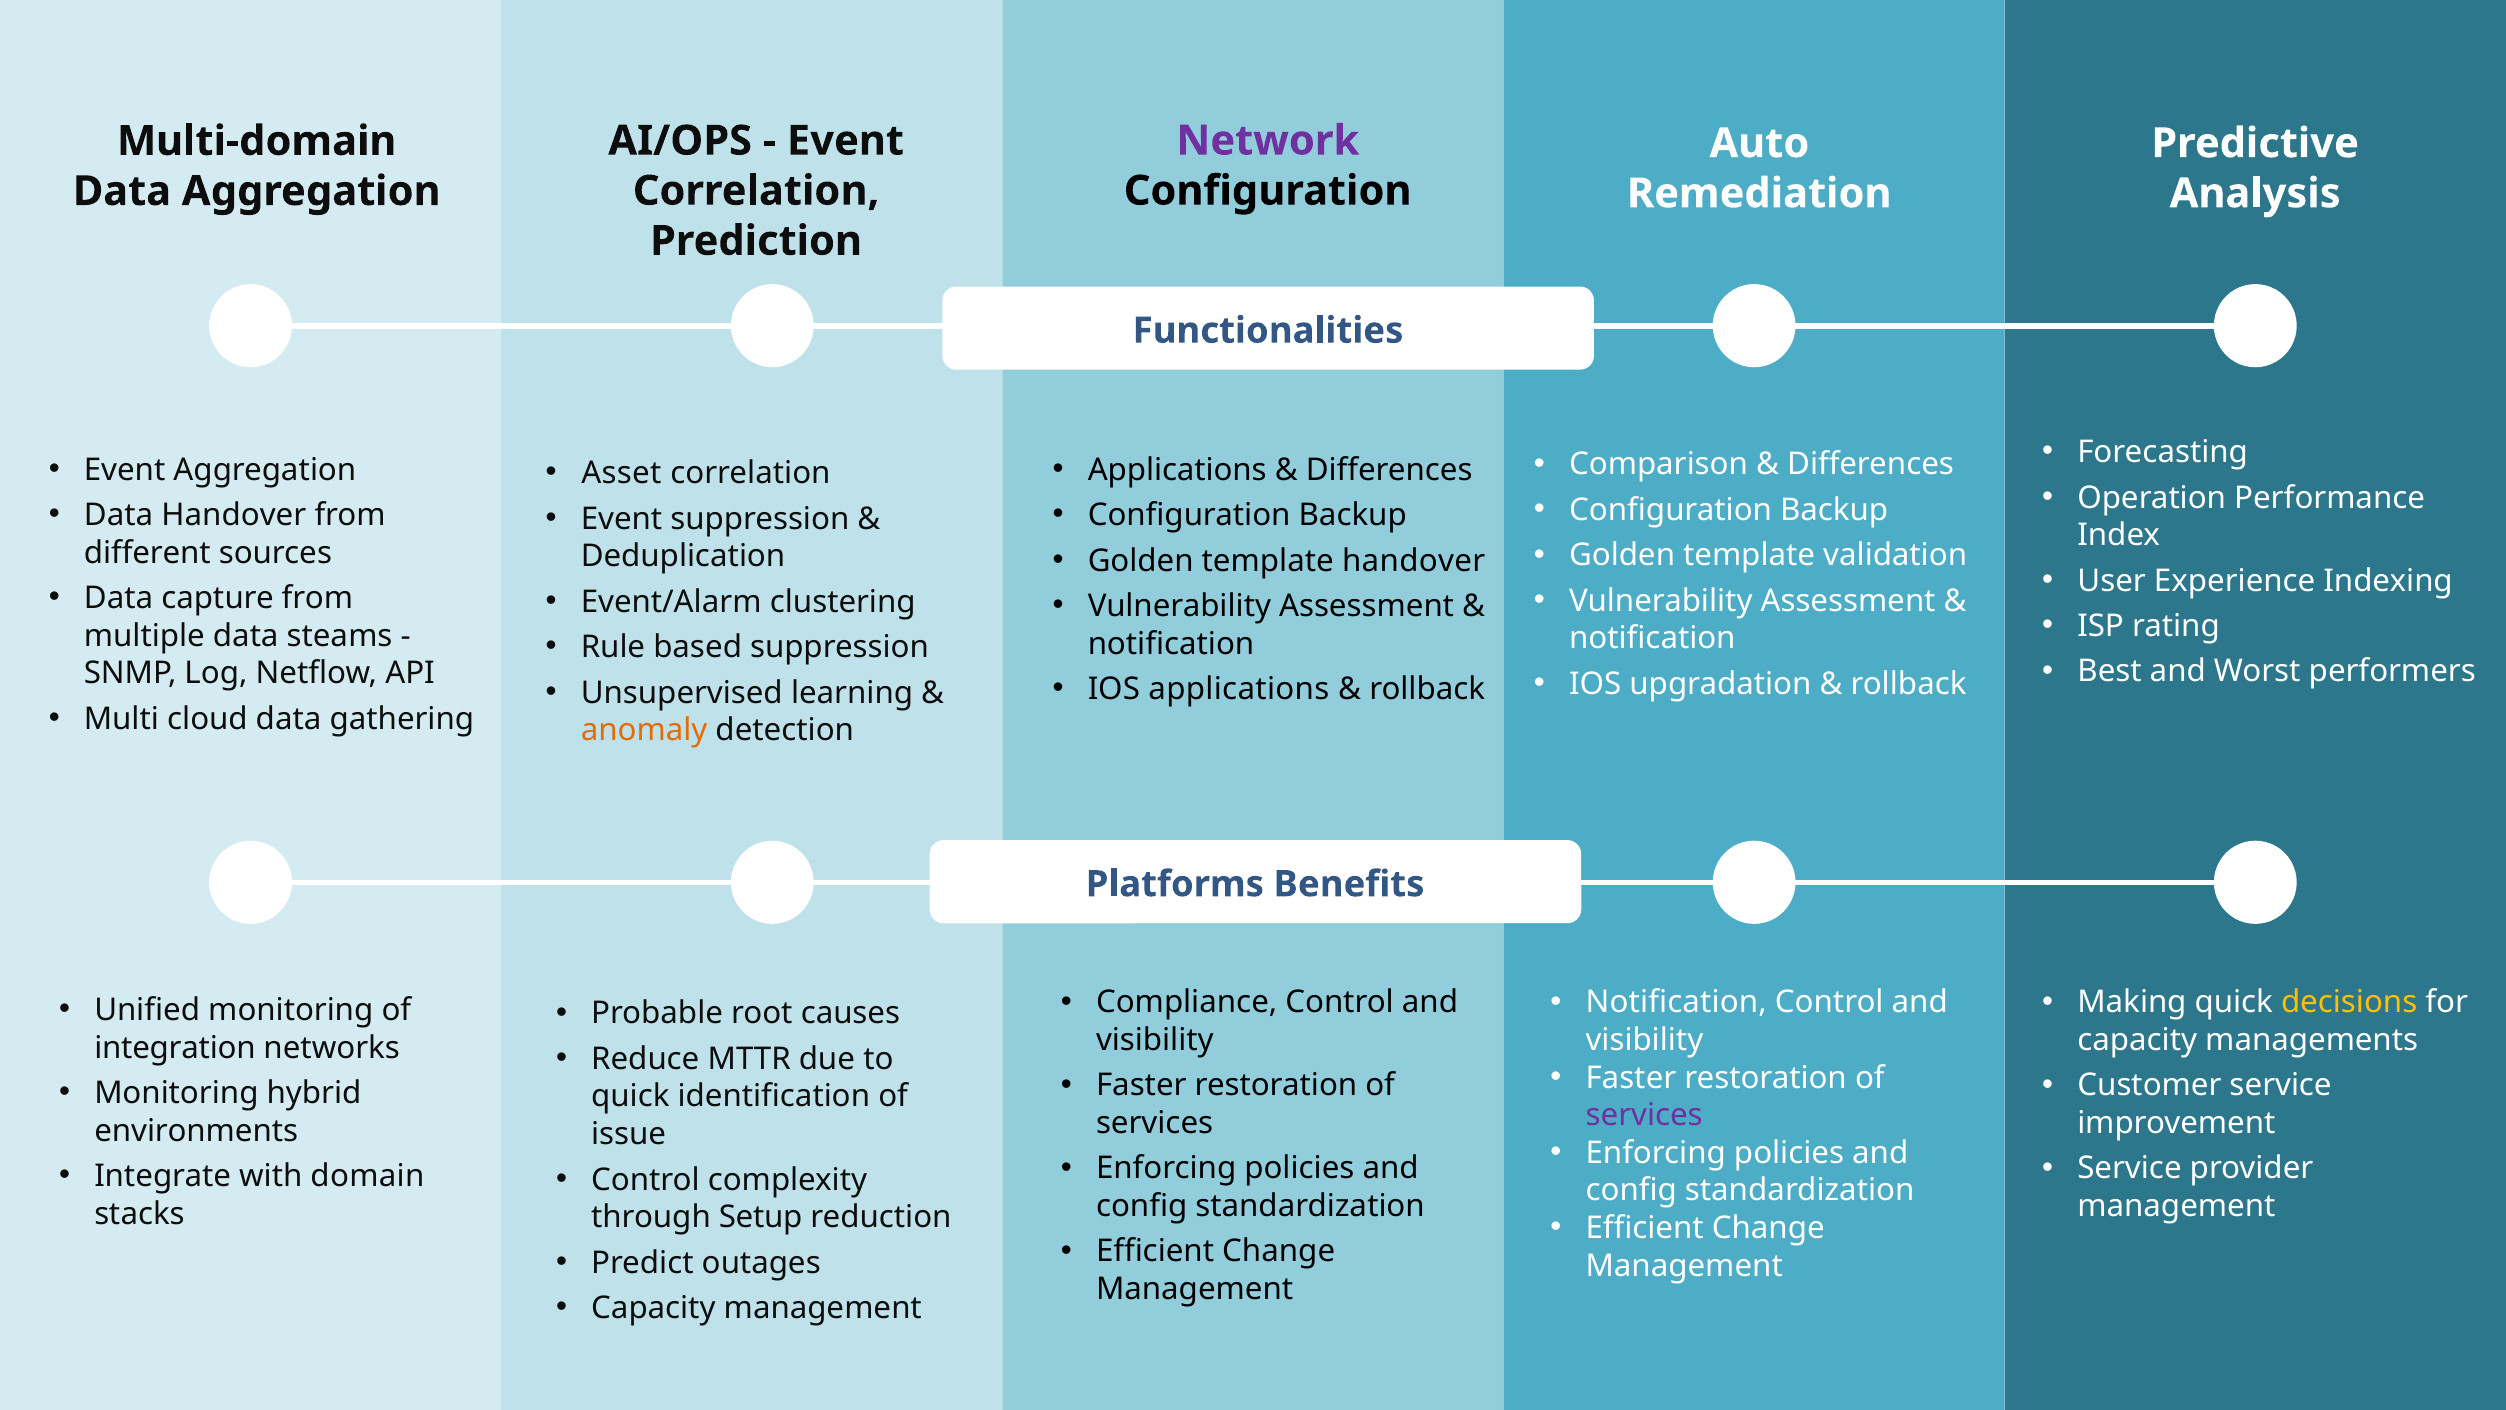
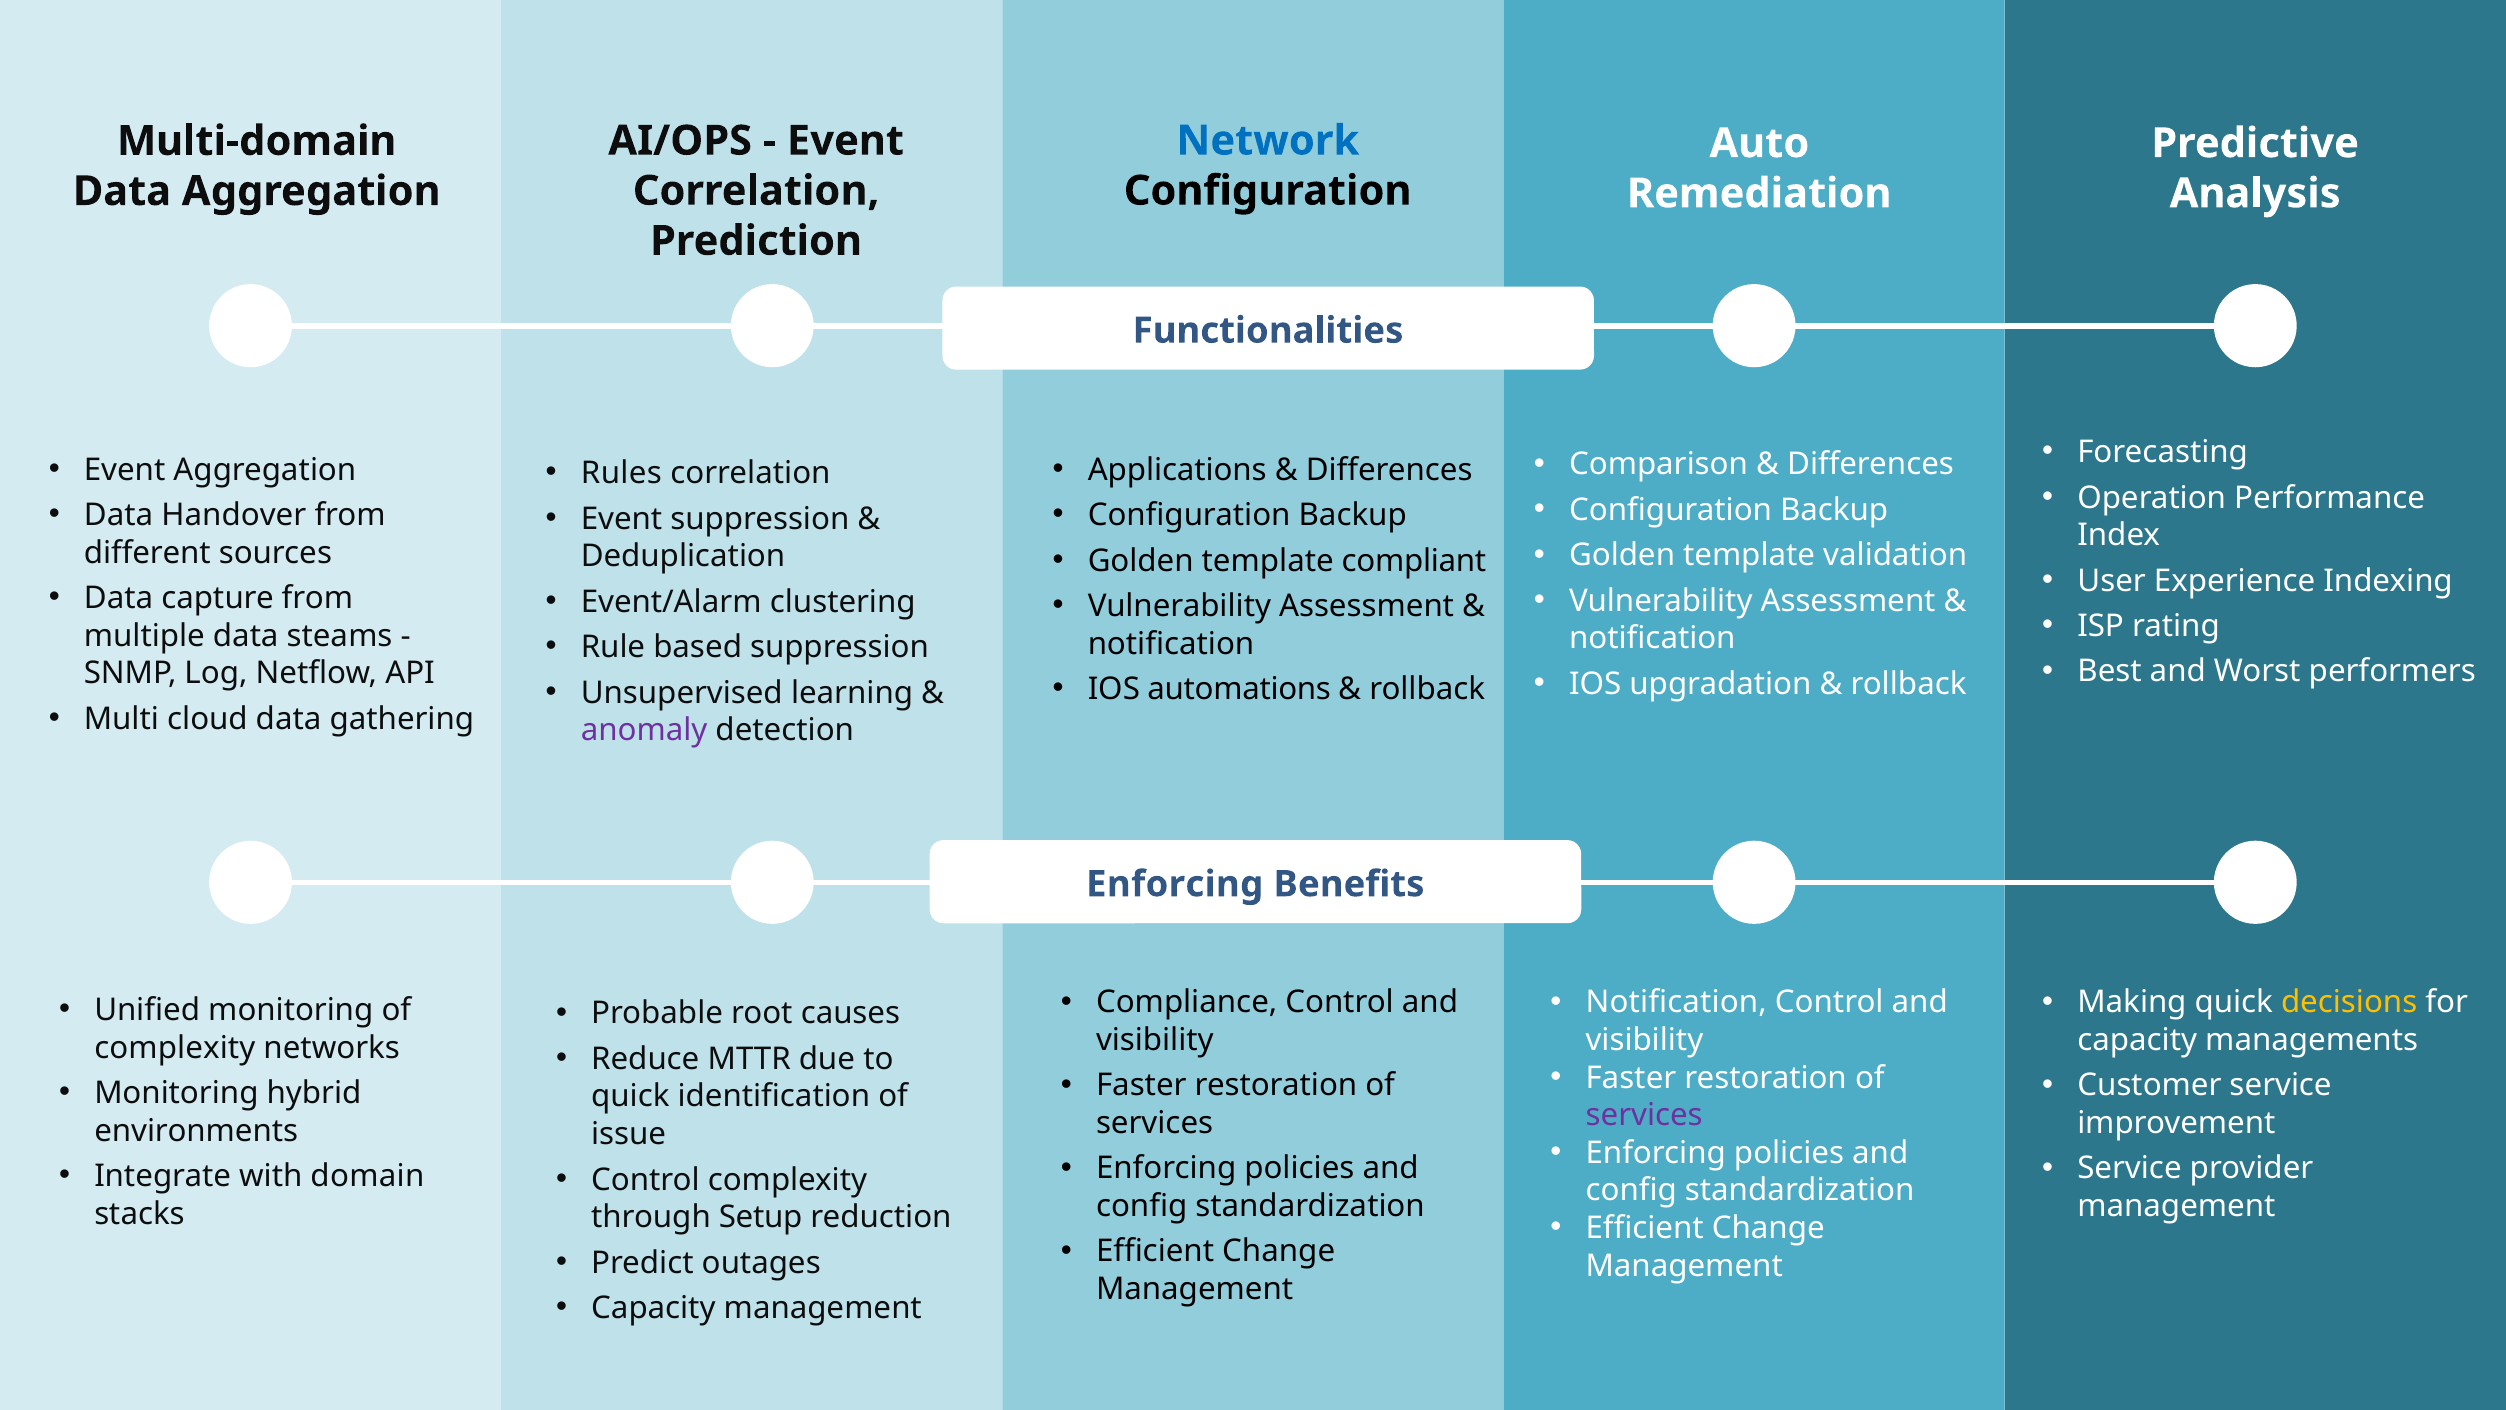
Network colour: purple -> blue (1268, 141)
Asset: Asset -> Rules (621, 473)
template handover: handover -> compliant (1414, 561)
IOS applications: applications -> automations (1239, 689)
anomaly colour: orange -> purple (644, 730)
Platforms: Platforms -> Enforcing (1175, 884)
integration: integration -> complexity (175, 1048)
